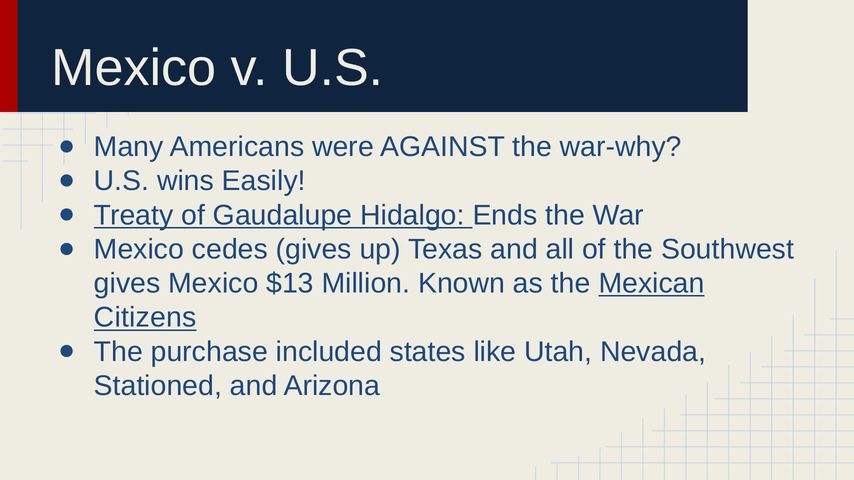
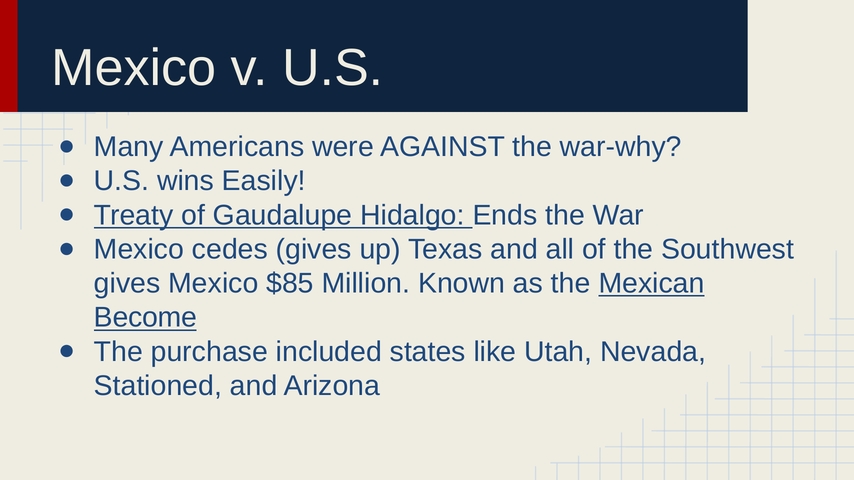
$13: $13 -> $85 (290, 284)
Citizens: Citizens -> Become (145, 318)
